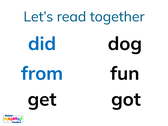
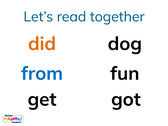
did colour: blue -> orange (42, 44)
